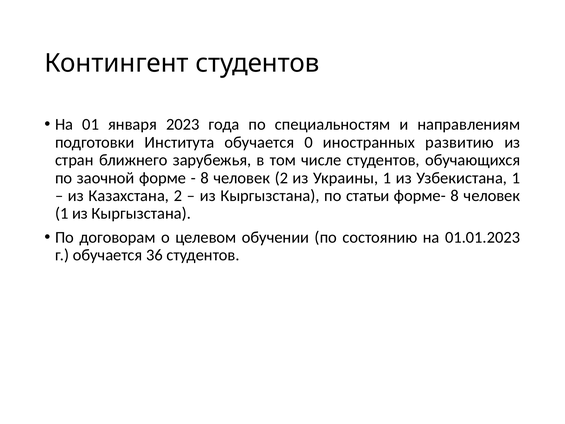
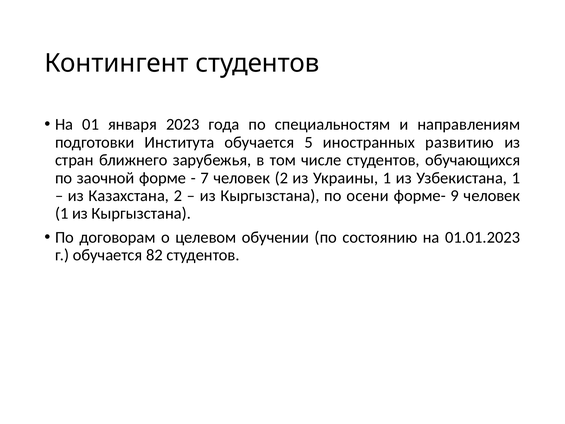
0: 0 -> 5 (309, 142)
8: 8 -> 7 (205, 178)
статьи: статьи -> осени (368, 196)
форме- 8: 8 -> 9 (455, 196)
36: 36 -> 82 (154, 255)
